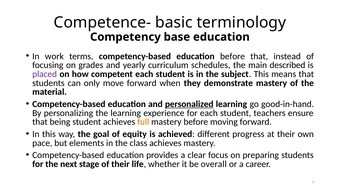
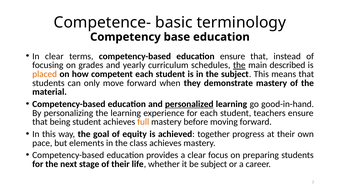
In work: work -> clear (54, 56)
education before: before -> ensure (233, 56)
the underline: none -> present (239, 65)
placed colour: purple -> orange (45, 74)
different: different -> together (214, 134)
be overall: overall -> subject (214, 164)
